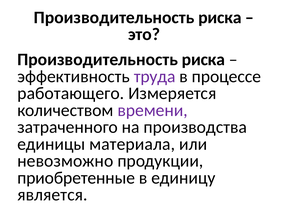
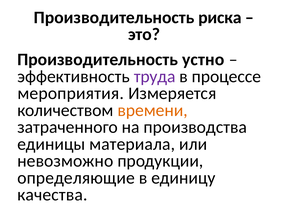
риска: риска -> устно (203, 60)
работающего: работающего -> мероприятия (71, 93)
времени colour: purple -> orange (153, 110)
приобретенные: приобретенные -> определяющие (76, 178)
является: является -> качества (52, 195)
